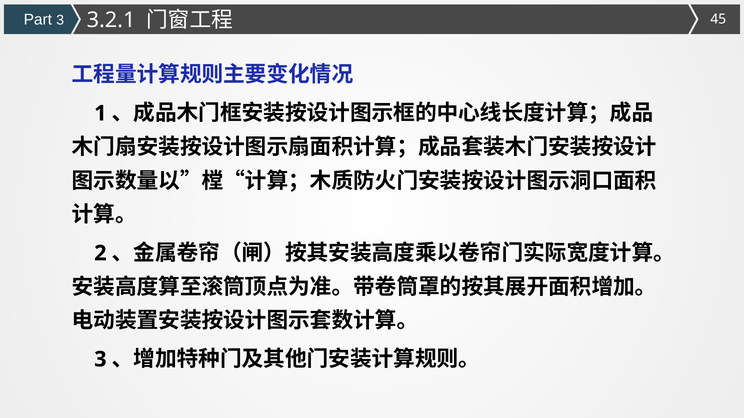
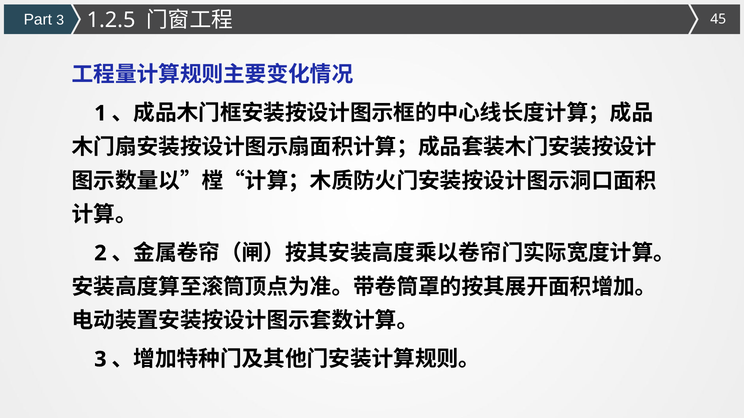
3.2.1: 3.2.1 -> 1.2.5 (111, 20)
